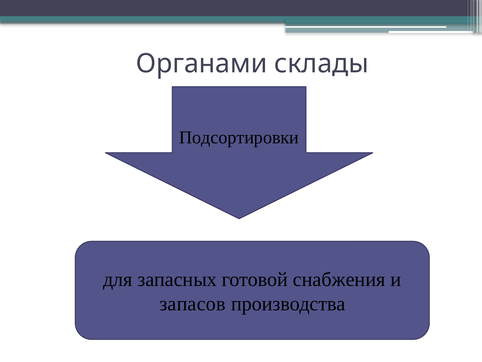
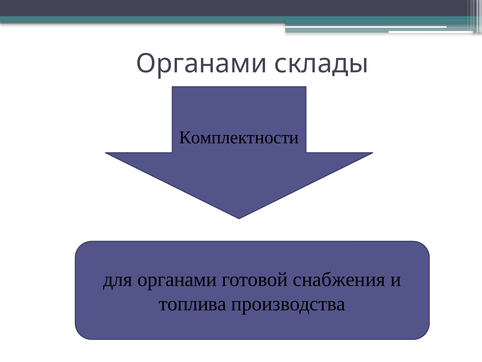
Подсортировки: Подсортировки -> Комплектности (239, 137)
для запасных: запасных -> органами (177, 279)
запасов: запасов -> топлива (193, 303)
